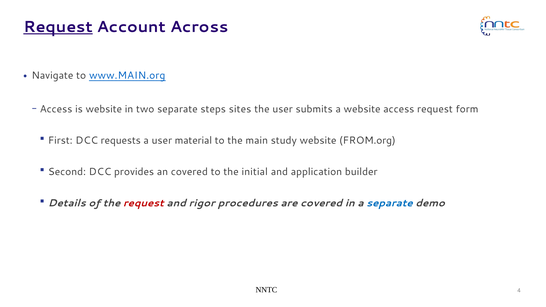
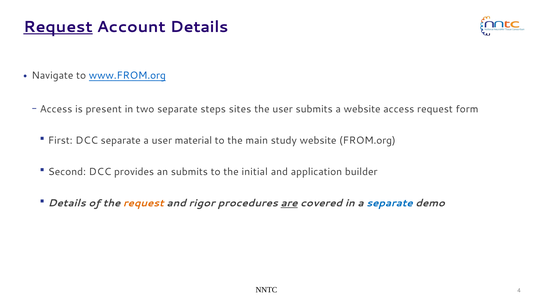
Account Across: Across -> Details (199, 27)
www.MAIN.org: www.MAIN.org -> www.FROM.org (127, 76)
is website: website -> present (104, 109)
DCC requests: requests -> separate (121, 141)
an covered: covered -> submits (189, 172)
request colour: red -> orange (144, 203)
are underline: none -> present (289, 203)
